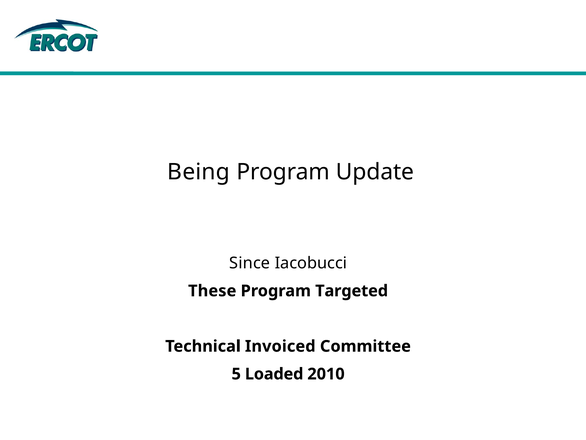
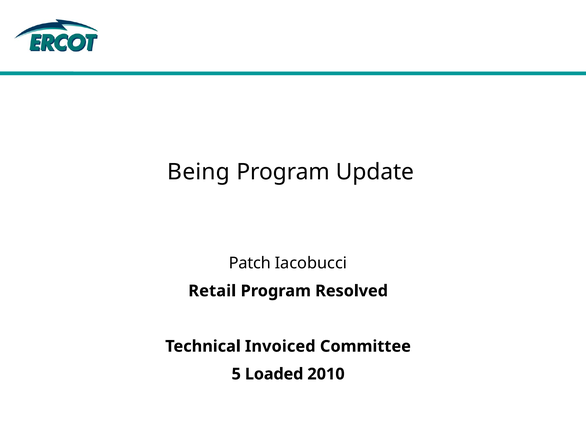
Since: Since -> Patch (250, 263)
These: These -> Retail (212, 291)
Targeted: Targeted -> Resolved (352, 291)
